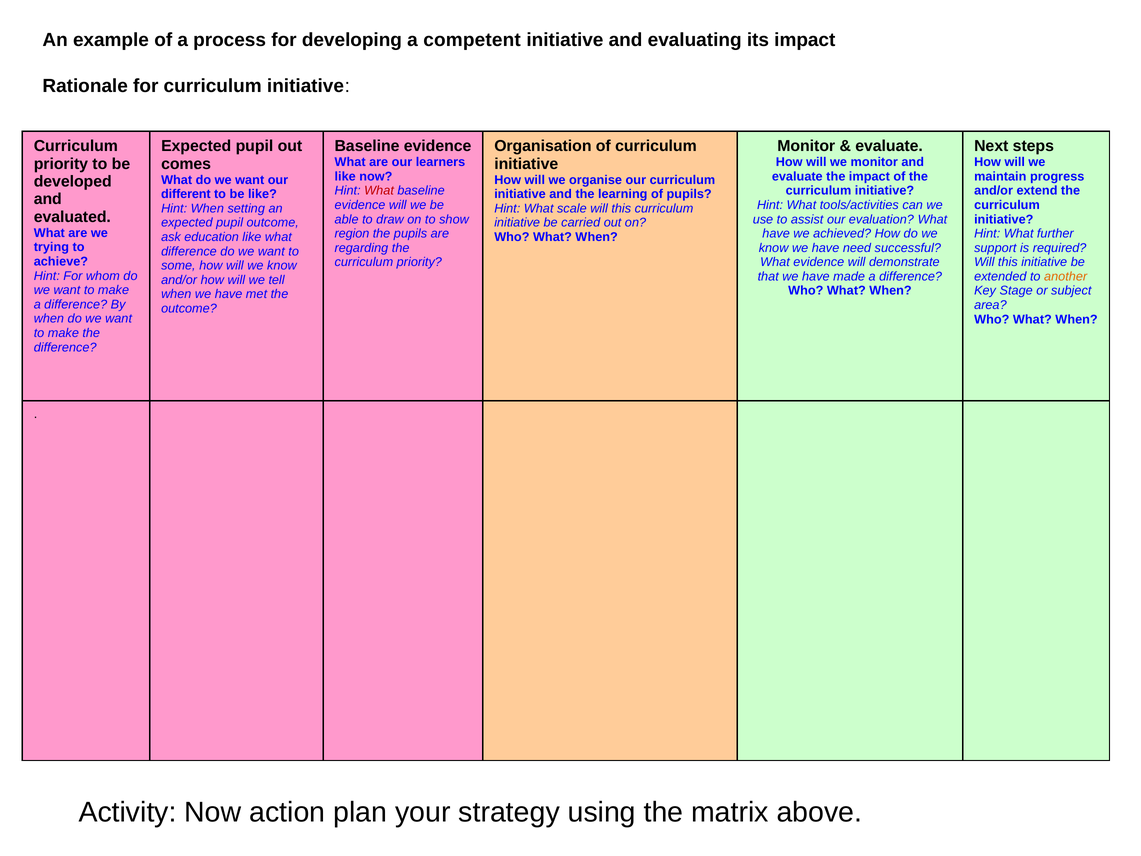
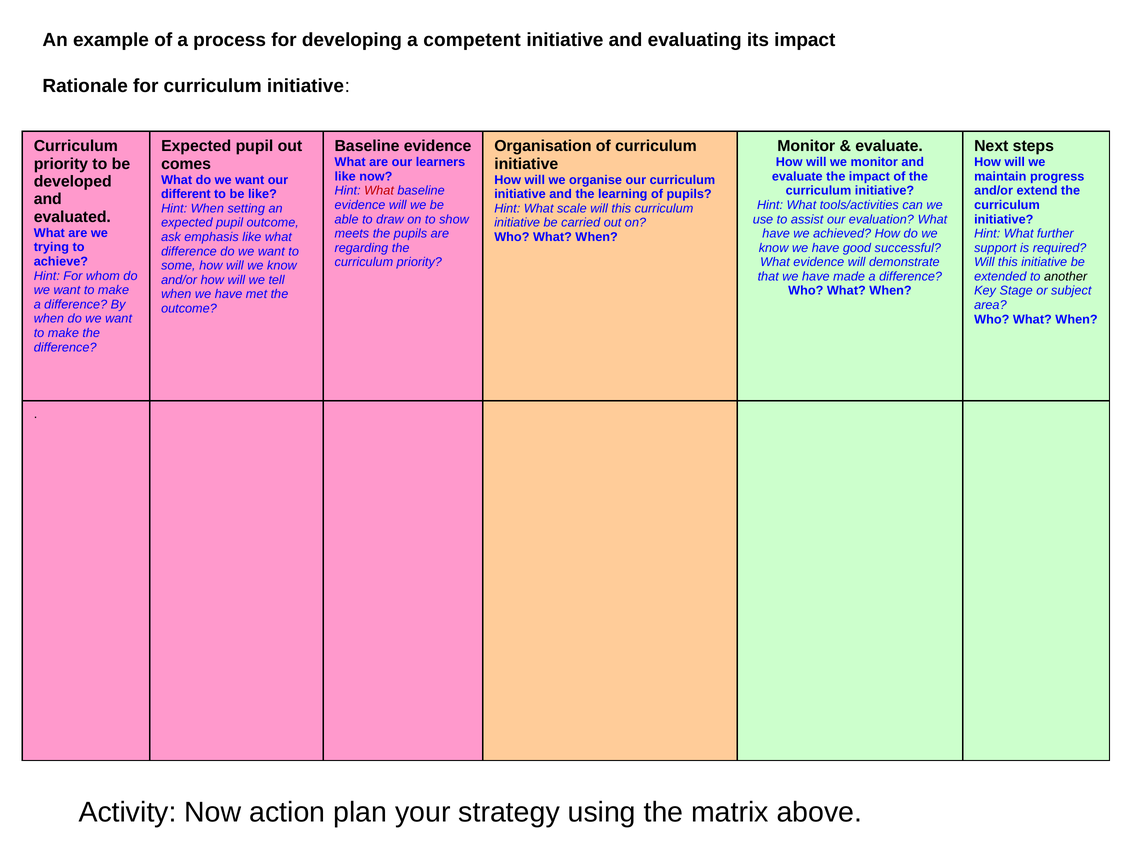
region: region -> meets (352, 234)
education: education -> emphasis (212, 237)
need: need -> good (857, 248)
another colour: orange -> black (1066, 276)
